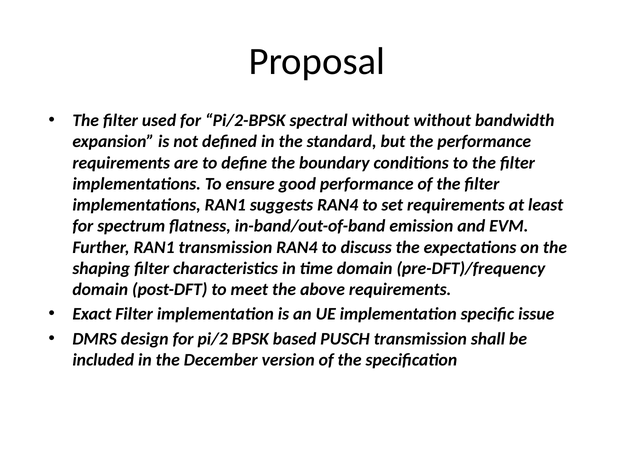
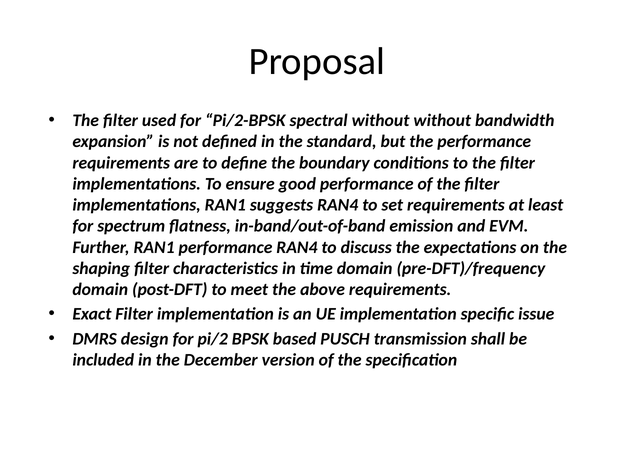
RAN1 transmission: transmission -> performance (226, 247)
